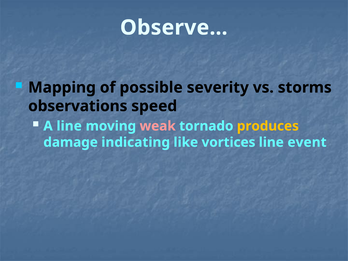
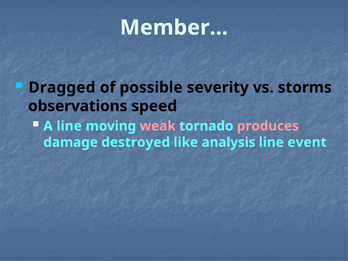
Observe…: Observe… -> Member… (174, 28)
Mapping: Mapping -> Dragged (62, 87)
produces colour: yellow -> pink (268, 126)
indicating: indicating -> destroyed (136, 142)
vortices: vortices -> analysis (229, 142)
